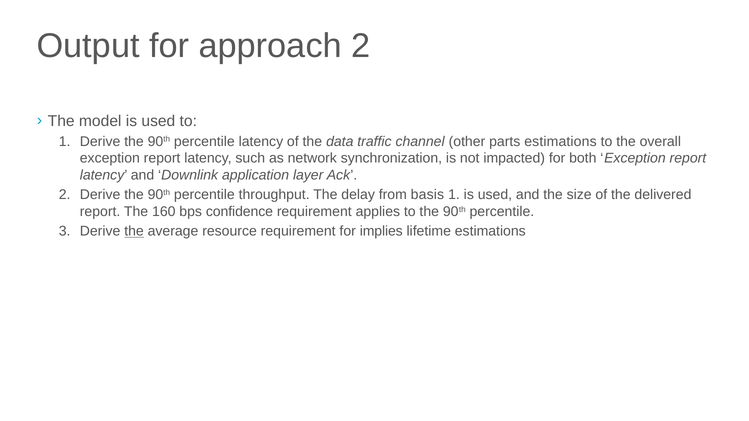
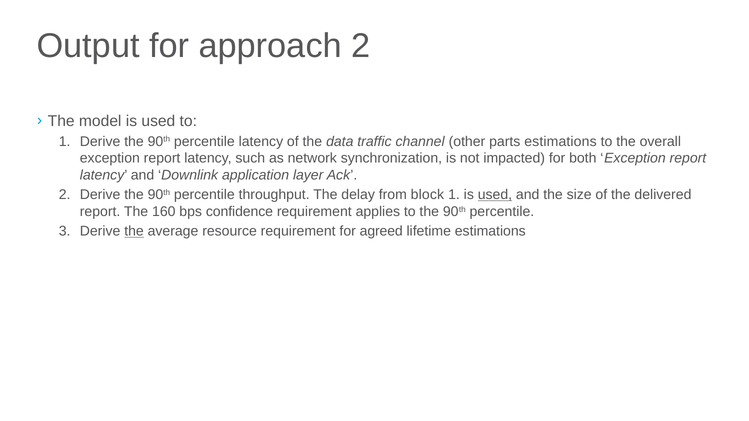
basis: basis -> block (427, 195)
used underline: none -> present (495, 195)
implies: implies -> agreed (381, 231)
